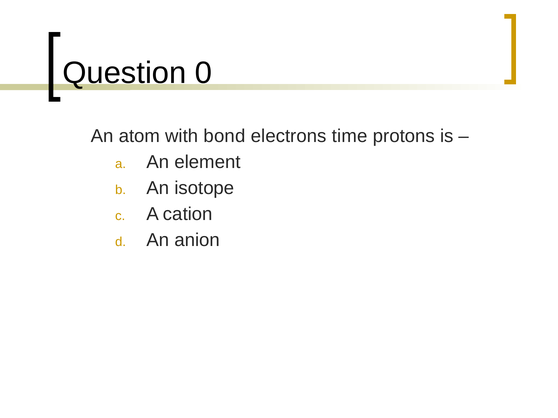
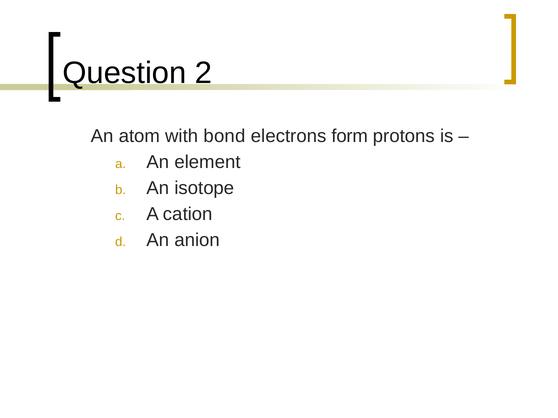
0: 0 -> 2 (204, 73)
time: time -> form (350, 136)
